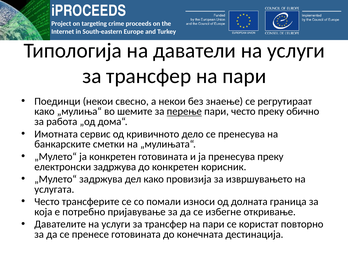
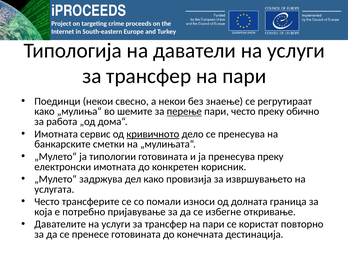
кривичното underline: none -> present (153, 134)
ја конкретен: конкретен -> типологии (113, 157)
електронски задржува: задржува -> имотната (115, 167)
